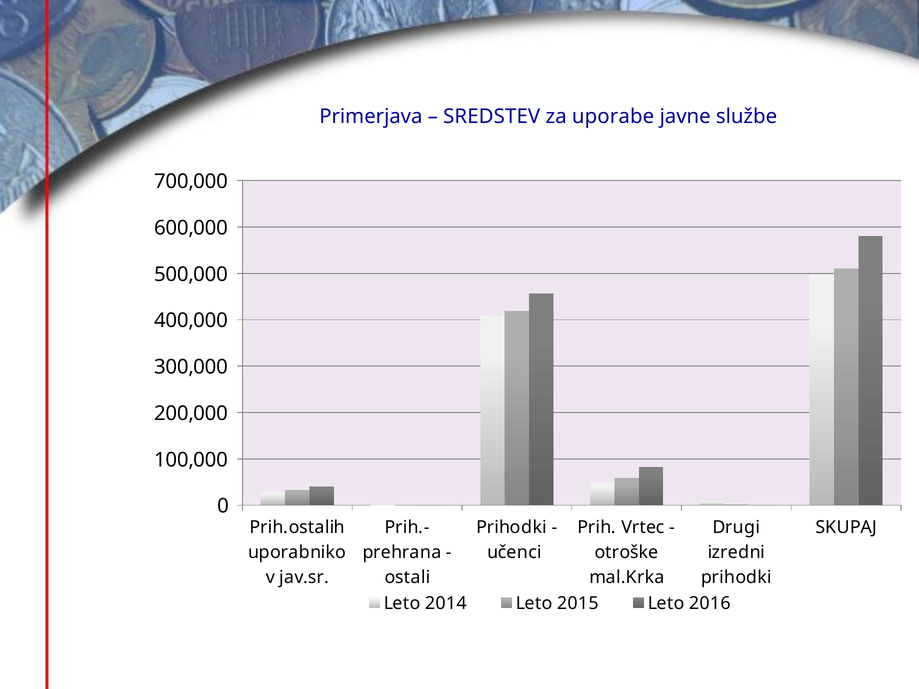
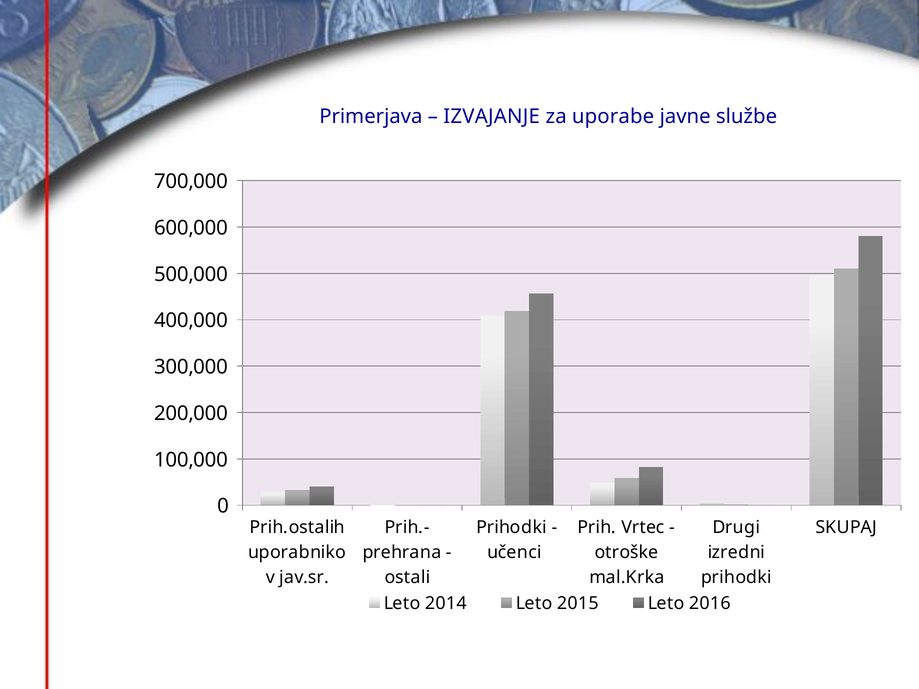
SREDSTEV: SREDSTEV -> IZVAJANJE (492, 117)
